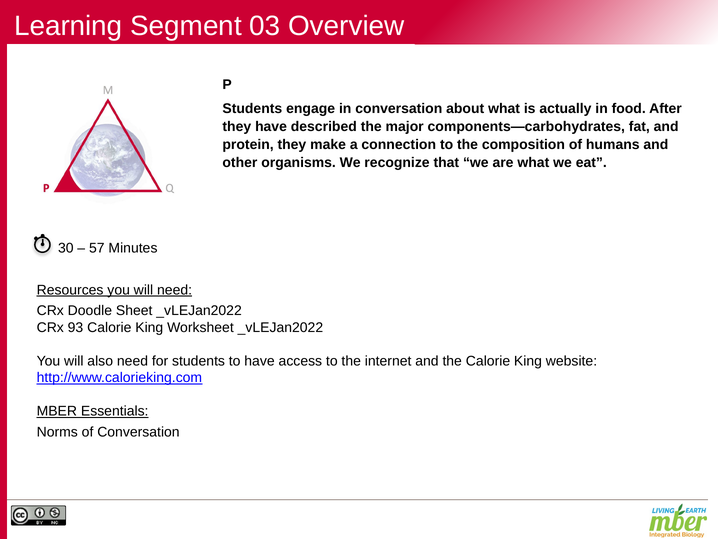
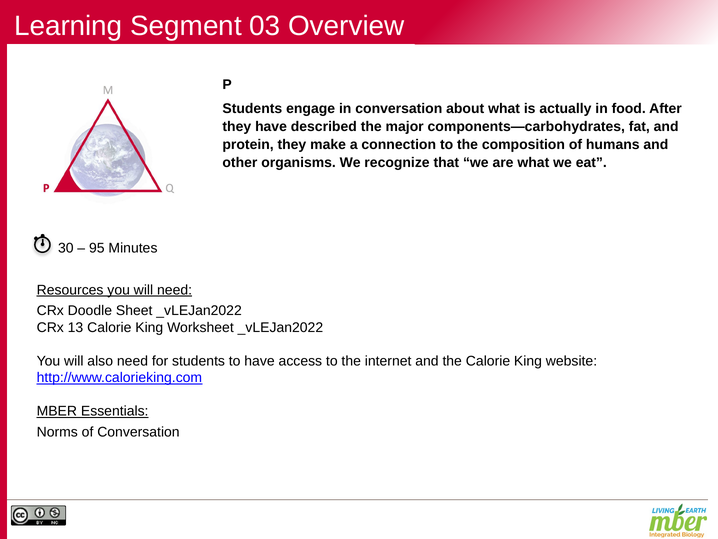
57: 57 -> 95 (97, 248)
93: 93 -> 13 (75, 327)
